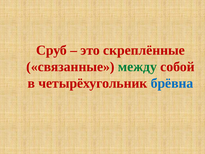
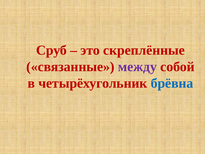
между colour: green -> purple (137, 67)
